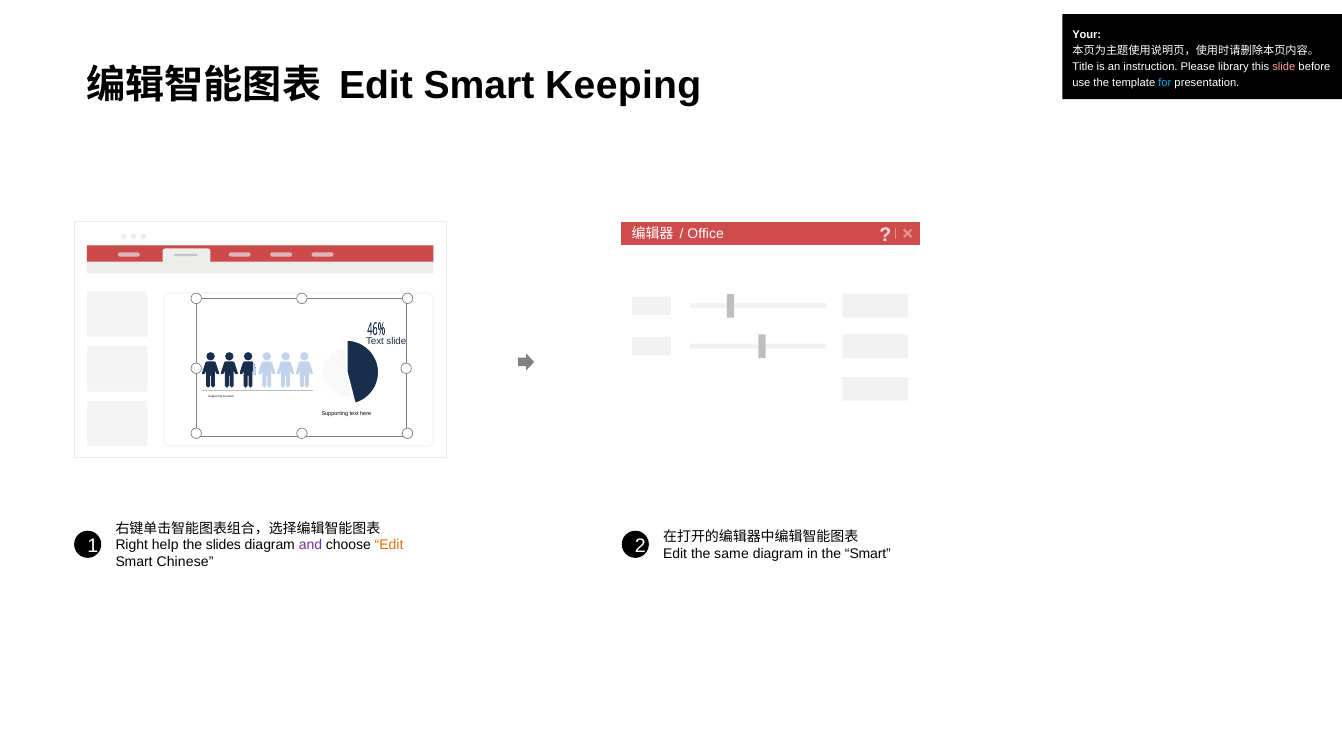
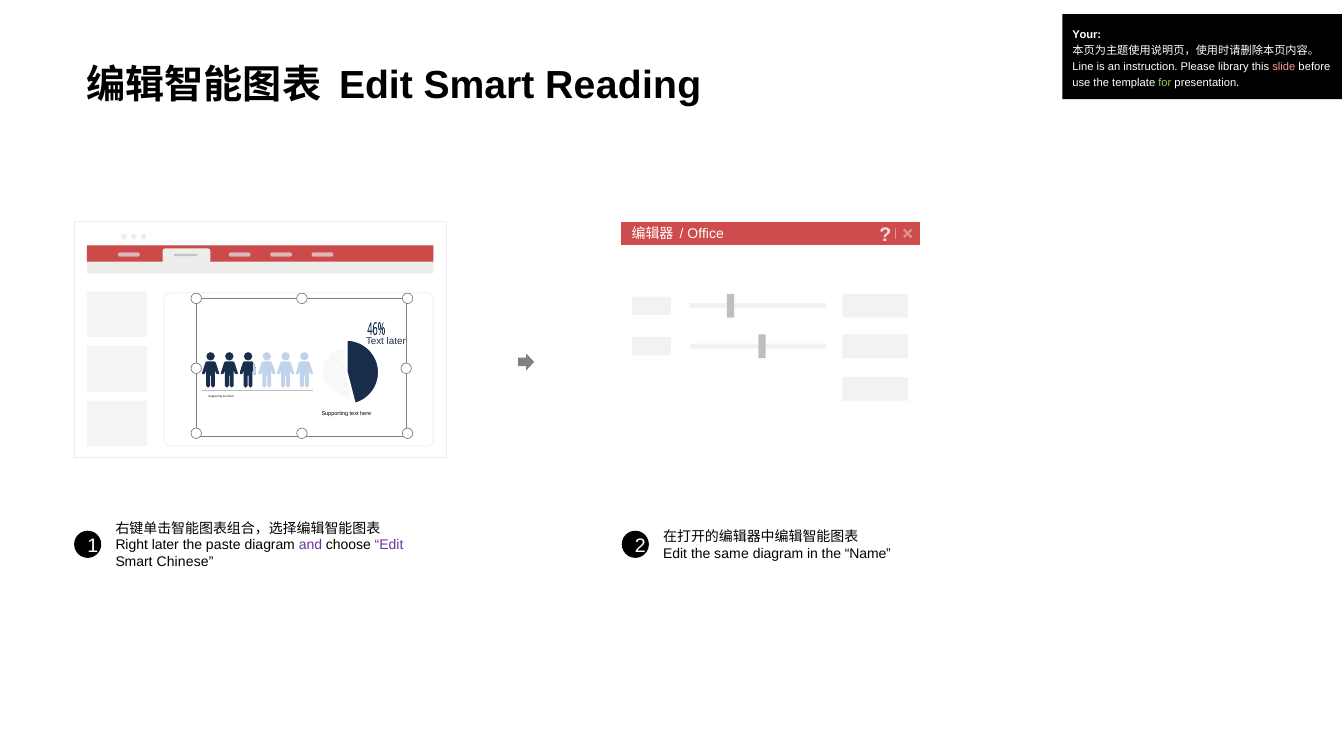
Title: Title -> Line (1083, 67)
Keeping: Keeping -> Reading (623, 86)
for colour: light blue -> light green (1165, 83)
Text slide: slide -> later (396, 341)
Right help: help -> later (165, 545)
slides: slides -> paste (223, 545)
Edit colour: orange -> purple (389, 545)
the Smart: Smart -> Name (868, 554)
